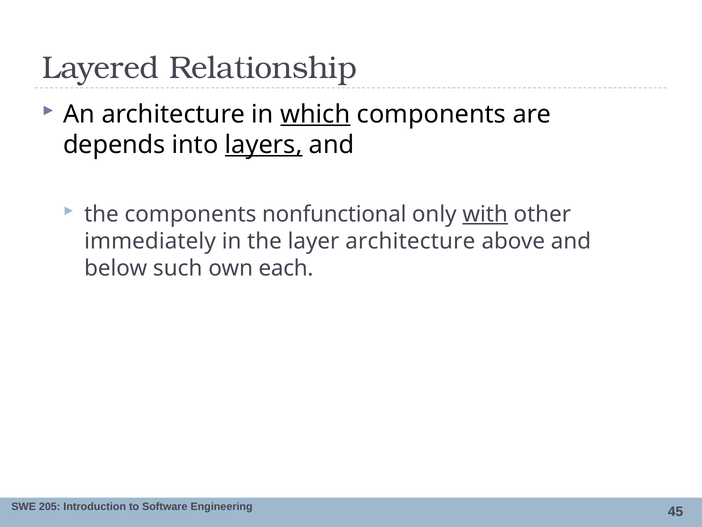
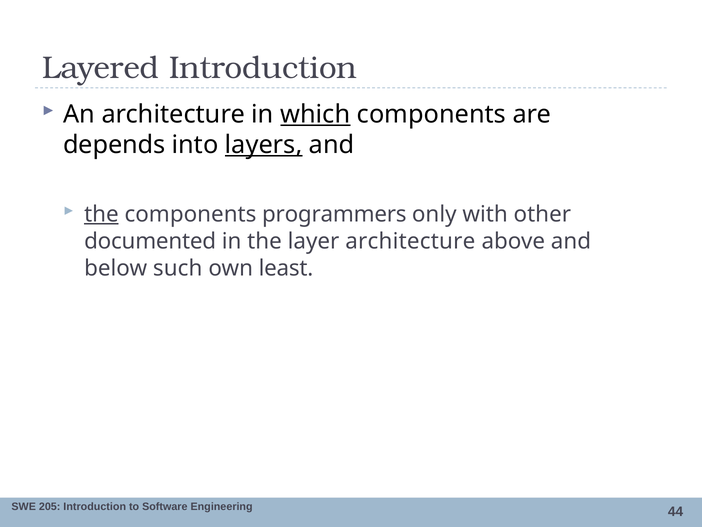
Layered Relationship: Relationship -> Introduction (263, 68)
the underline: none -> present (101, 214)
nonfunctional: nonfunctional -> programmers (334, 214)
with underline: present -> none (485, 214)
immediately: immediately -> documented (150, 241)
each: each -> least (286, 268)
45: 45 -> 44 (676, 511)
